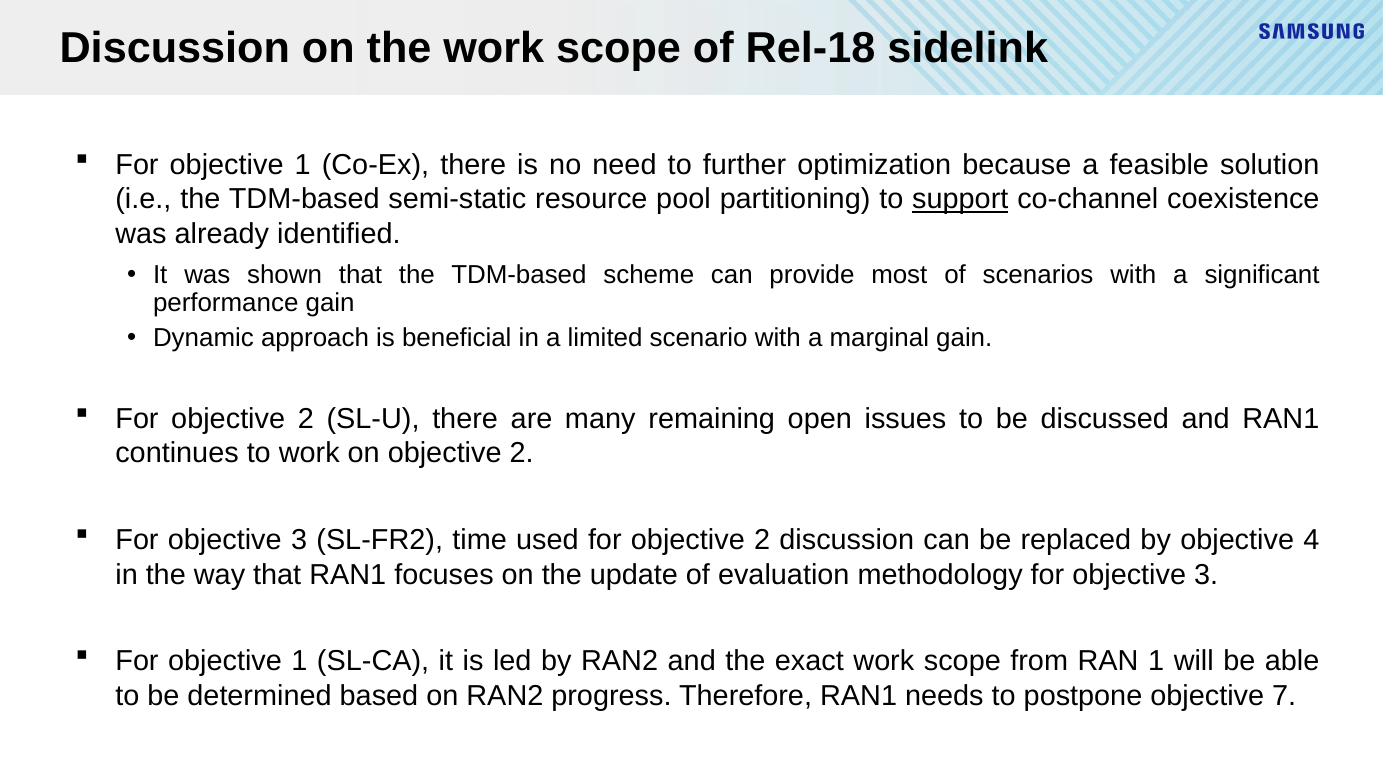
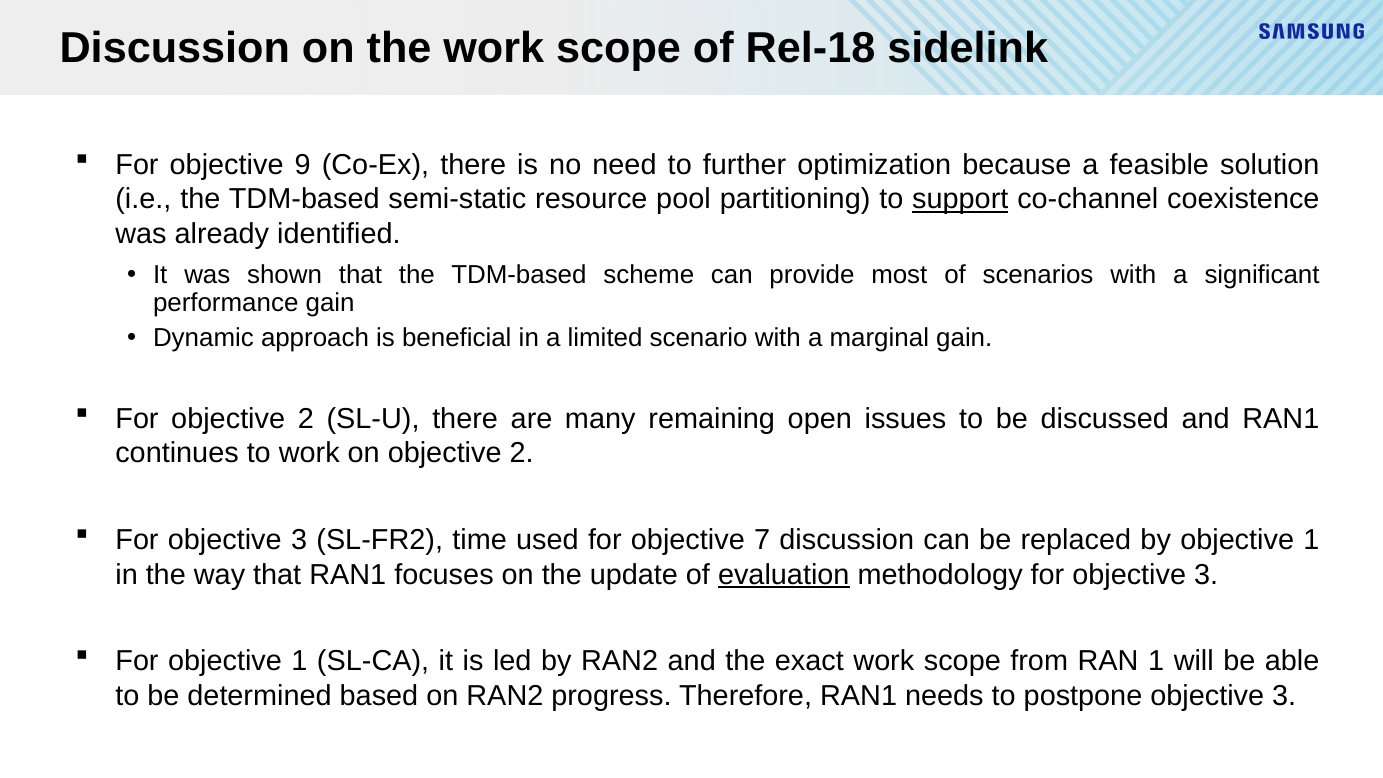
1: 1 -> 9 (303, 165)
used for objective 2: 2 -> 7 (762, 540)
by objective 4: 4 -> 1 (1311, 540)
evaluation underline: none -> present (784, 574)
postpone objective 7: 7 -> 3 (1284, 696)
